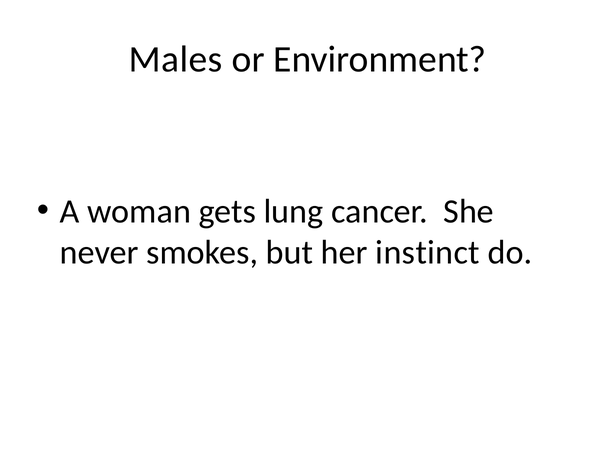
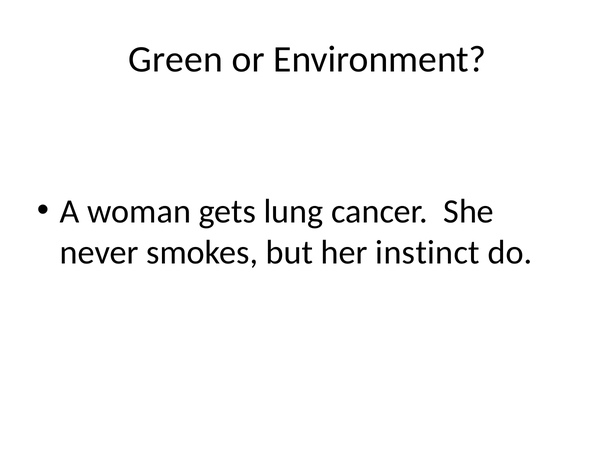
Males: Males -> Green (176, 60)
